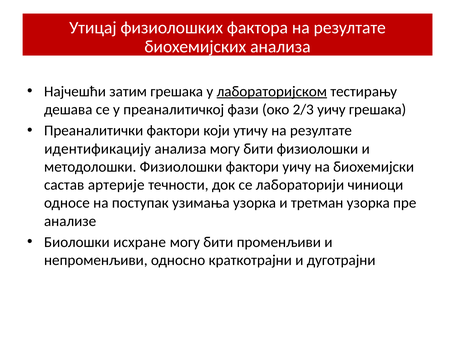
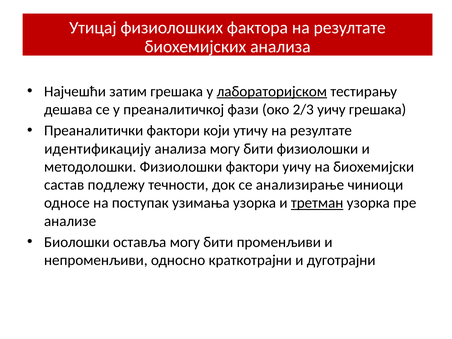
артерије: артерије -> подлежу (116, 185)
лабораторији: лабораторији -> анализирање (300, 185)
третман underline: none -> present (317, 203)
исхране: исхране -> оставља (140, 242)
